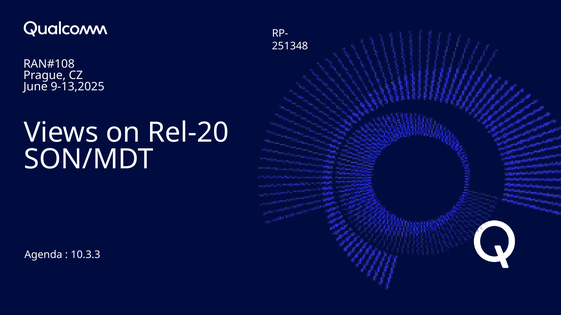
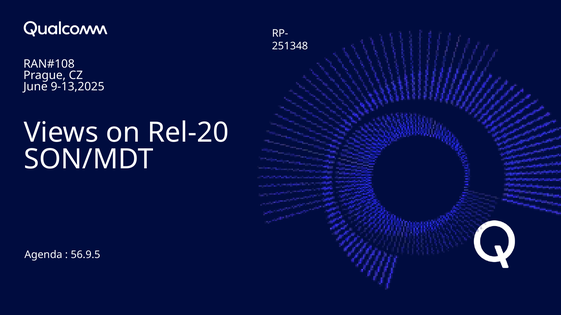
10.3.3: 10.3.3 -> 56.9.5 (86, 255)
